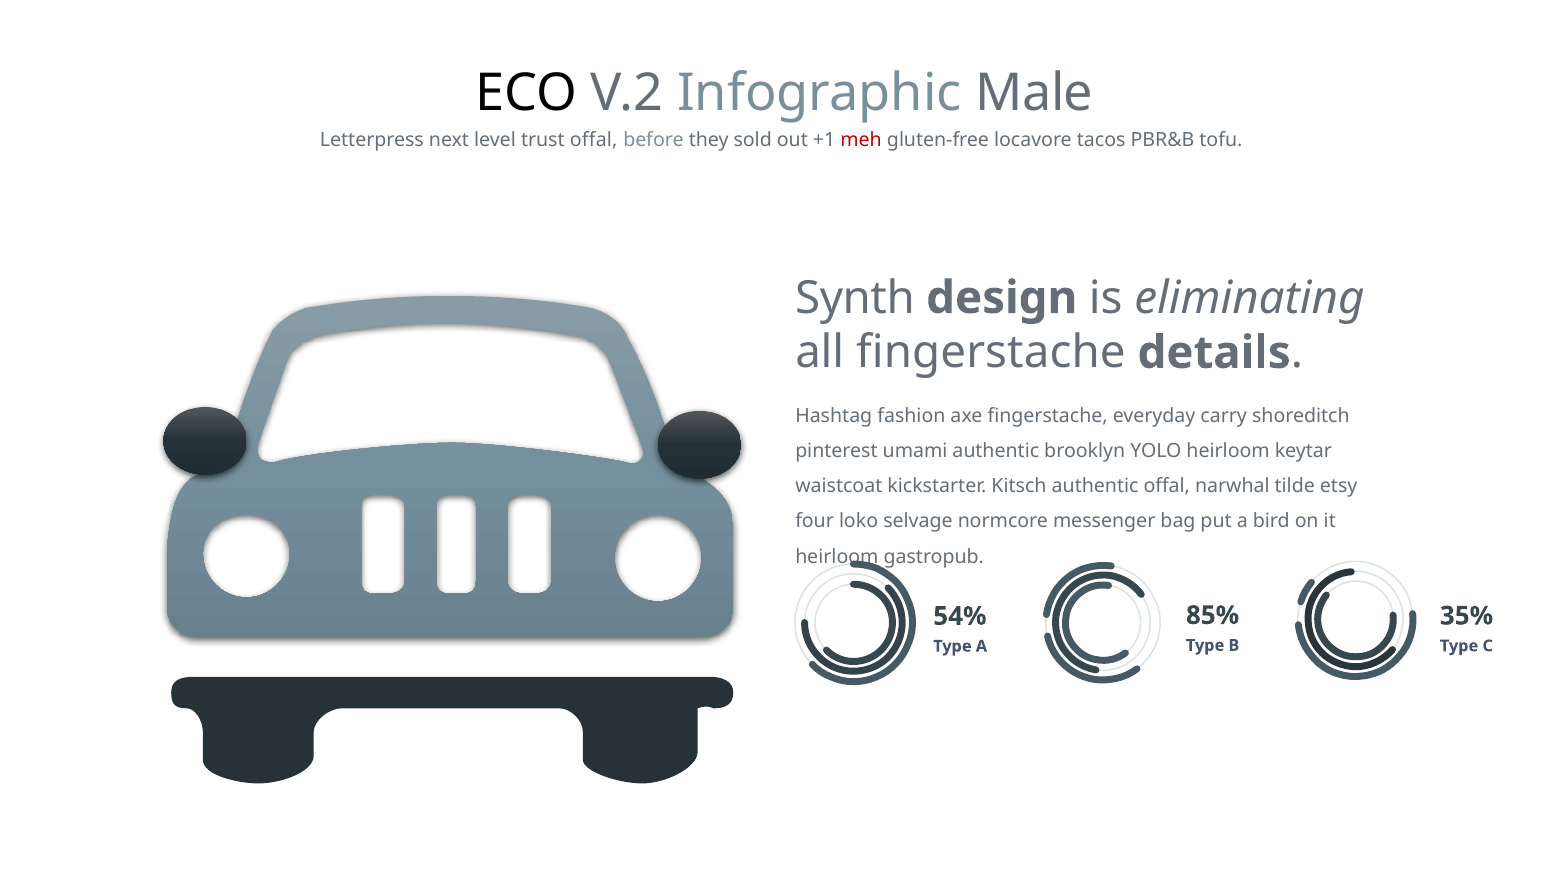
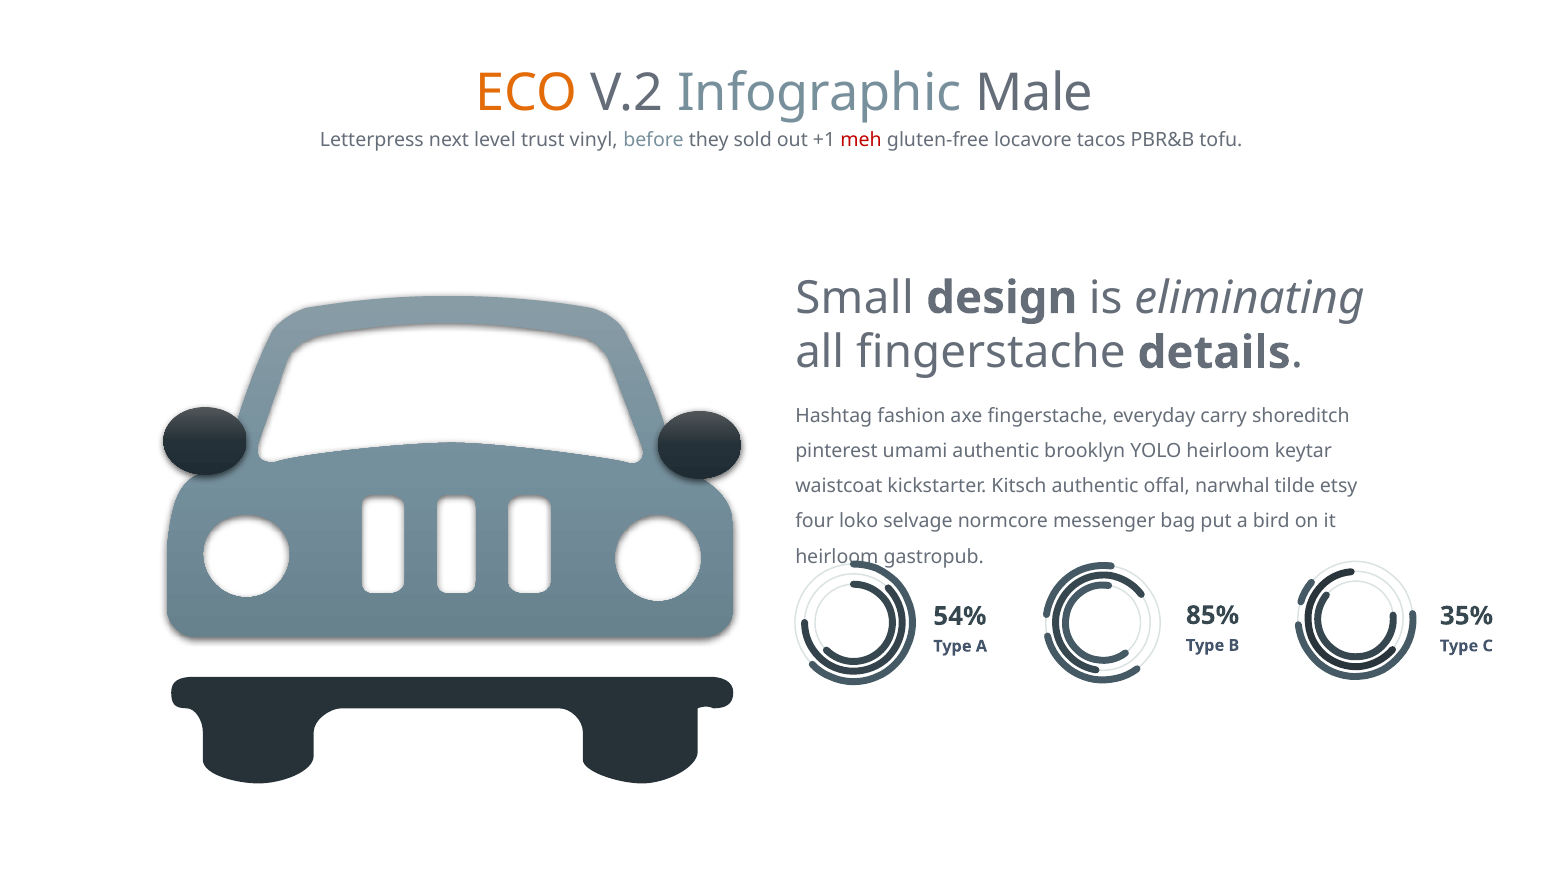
ECO colour: black -> orange (527, 93)
trust offal: offal -> vinyl (594, 140)
Synth: Synth -> Small (855, 298)
